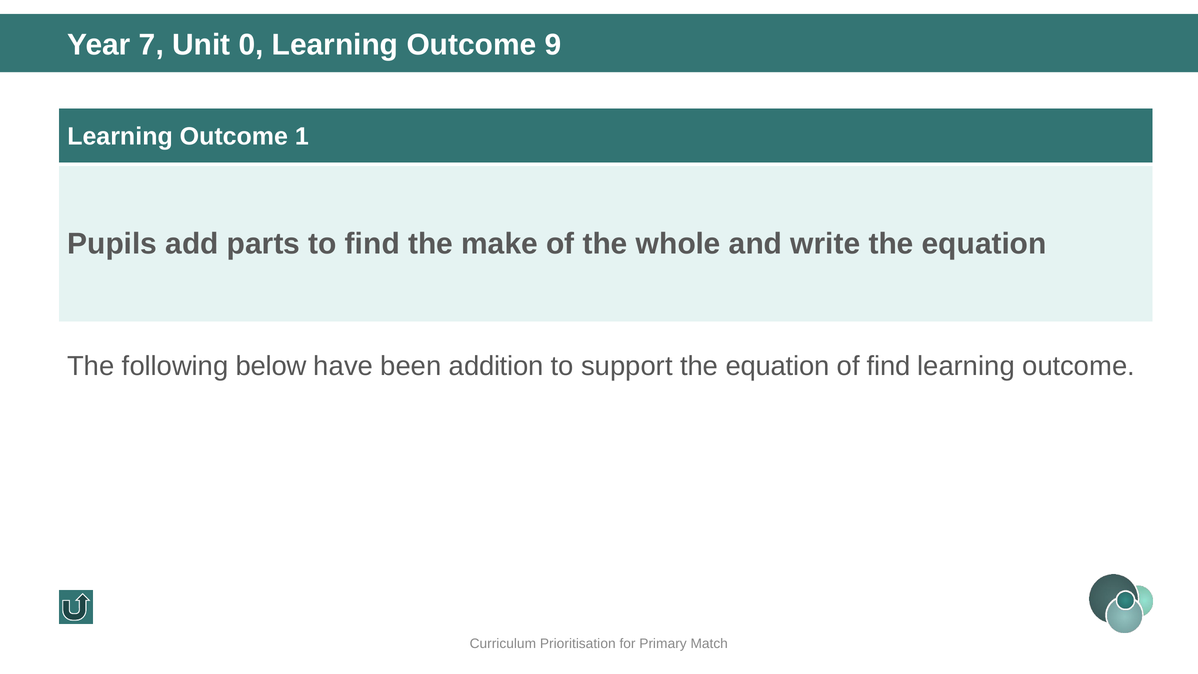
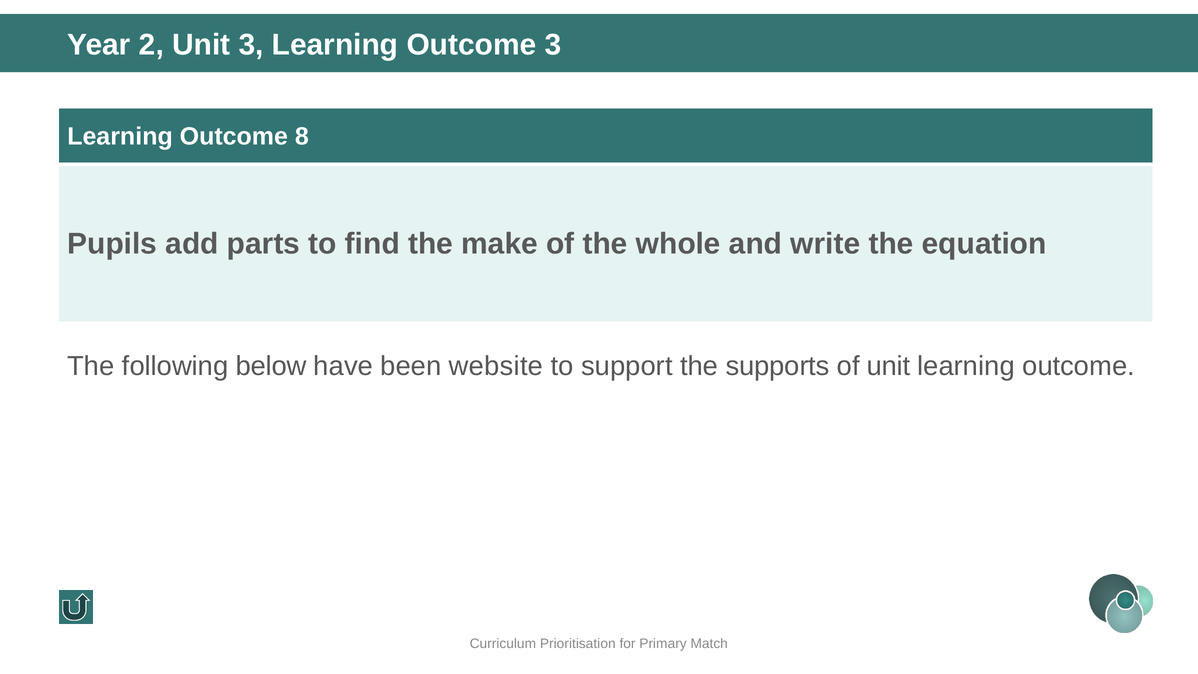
7: 7 -> 2 (151, 45)
Unit 0: 0 -> 3 (251, 45)
Outcome 9: 9 -> 3 (553, 45)
1: 1 -> 8 (302, 136)
addition: addition -> website (496, 366)
support the equation: equation -> supports (778, 366)
of find: find -> unit (889, 366)
